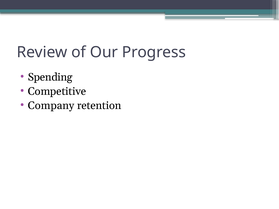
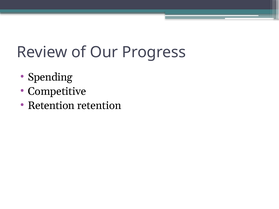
Company: Company -> Retention (51, 106)
